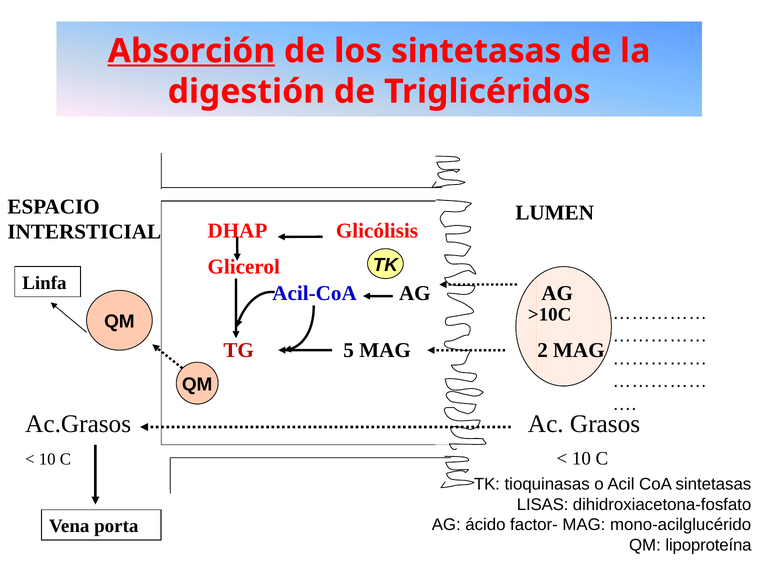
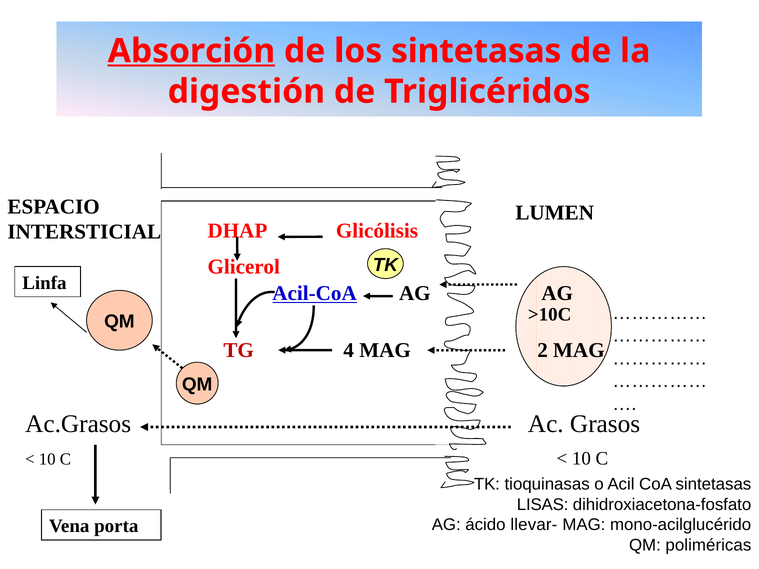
Acil-CoA underline: none -> present (315, 294)
5: 5 -> 4 (349, 350)
factor-: factor- -> llevar- (534, 525)
lipoproteína: lipoproteína -> poliméricas (708, 545)
